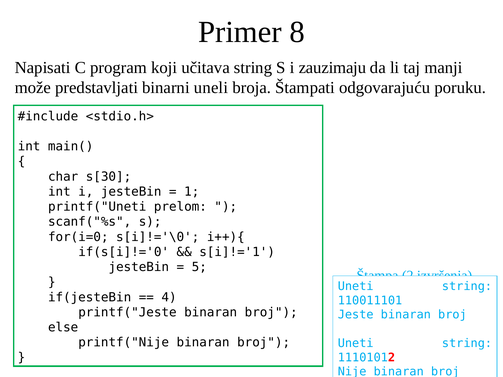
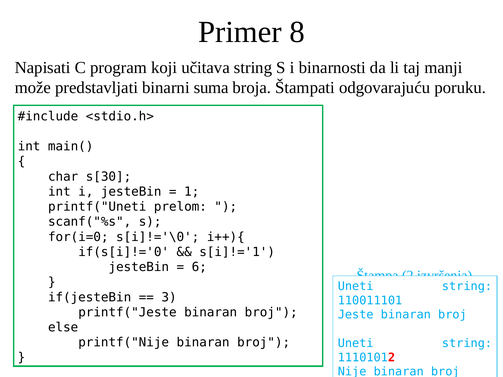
zauzimaju: zauzimaju -> binarnosti (332, 68)
uneli: uneli -> suma (211, 88)
5: 5 -> 6 (199, 267)
4: 4 -> 3 (169, 297)
